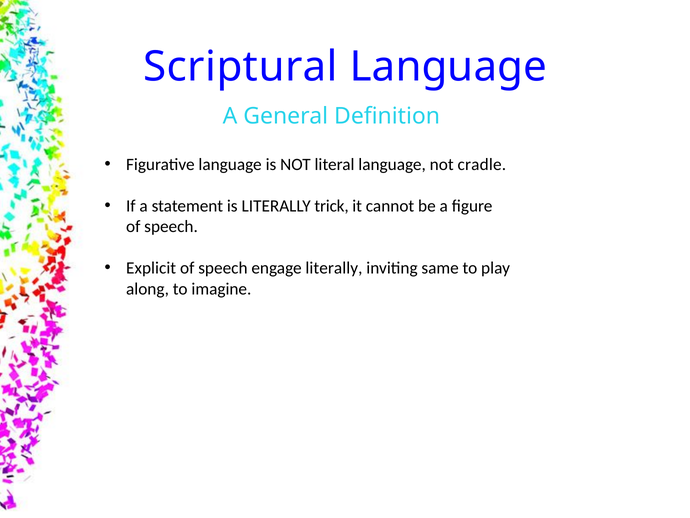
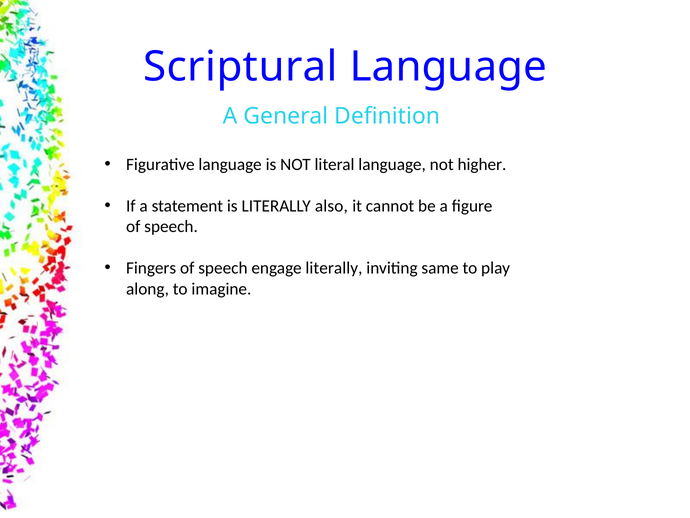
cradle: cradle -> higher (482, 164)
trick: trick -> also (331, 206)
Explicit: Explicit -> Fingers (151, 268)
